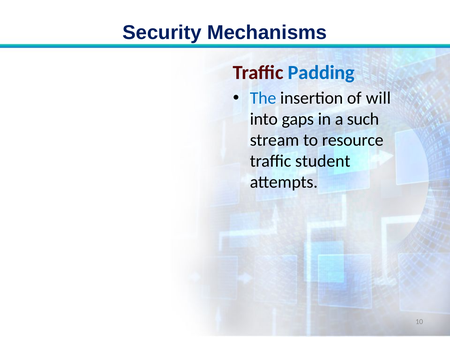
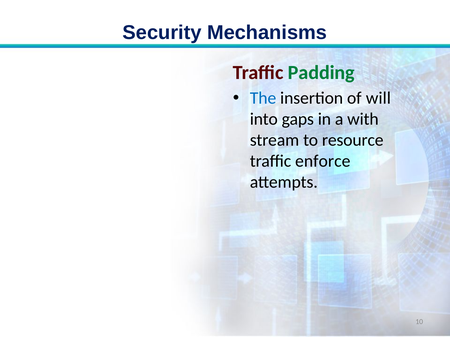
Padding colour: blue -> green (321, 73)
such: such -> with (363, 119)
student: student -> enforce (323, 161)
